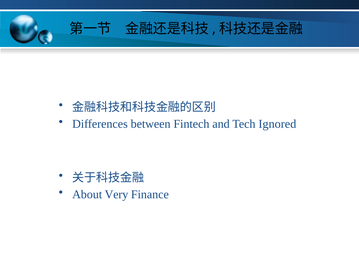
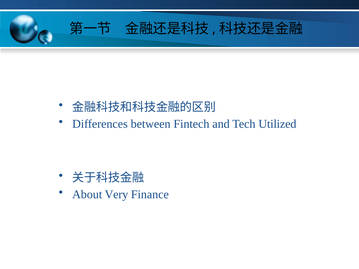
Ignored: Ignored -> Utilized (277, 124)
